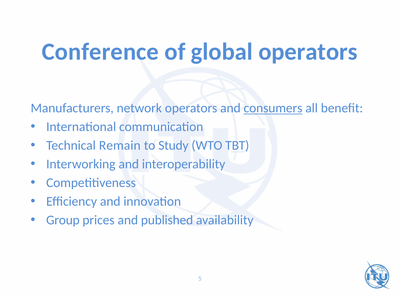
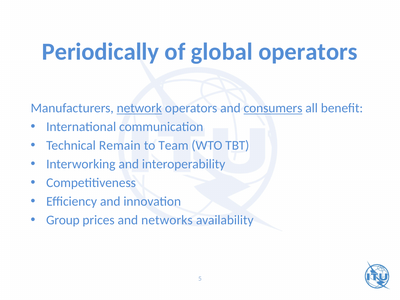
Conference: Conference -> Periodically (100, 52)
network underline: none -> present (139, 108)
Study: Study -> Team (173, 146)
published: published -> networks (167, 220)
